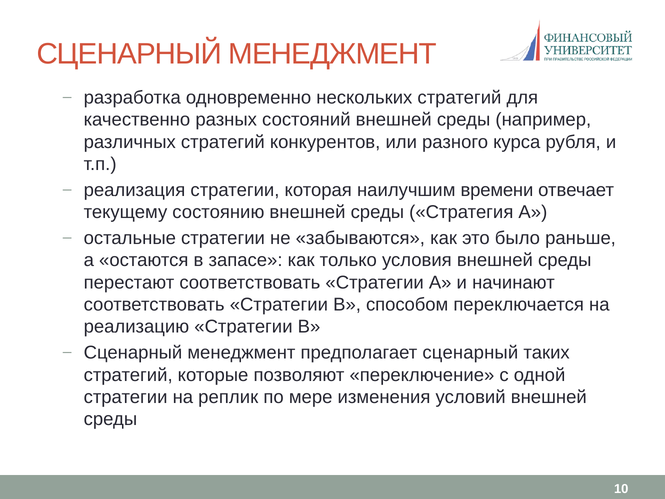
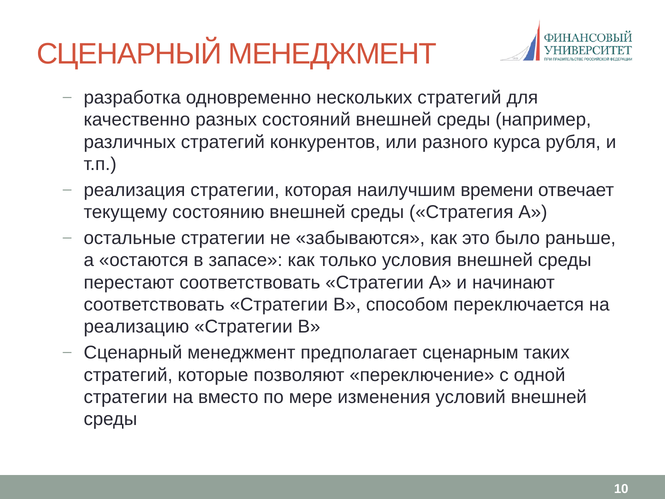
предполагает сценарный: сценарный -> сценарным (470, 353)
реплик: реплик -> вместо (228, 397)
